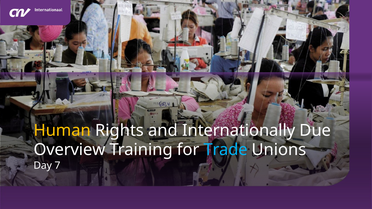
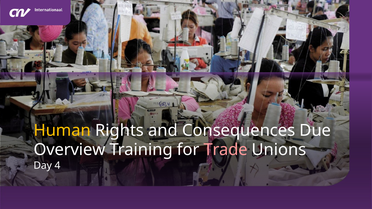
Internationally: Internationally -> Consequences (239, 131)
Trade colour: light blue -> pink (226, 150)
7: 7 -> 4 (57, 166)
